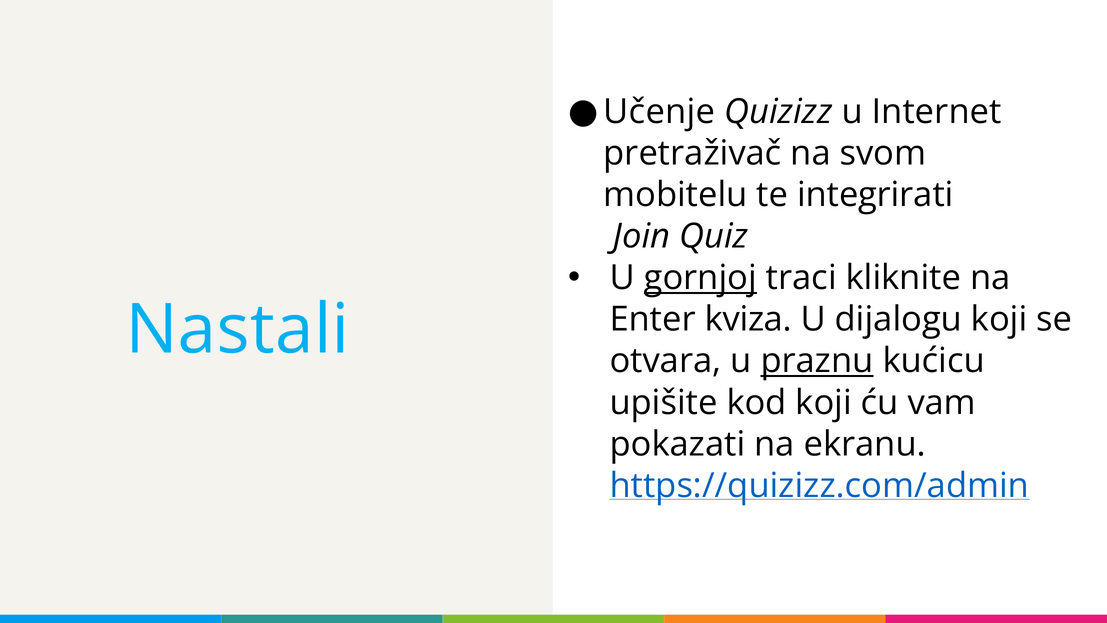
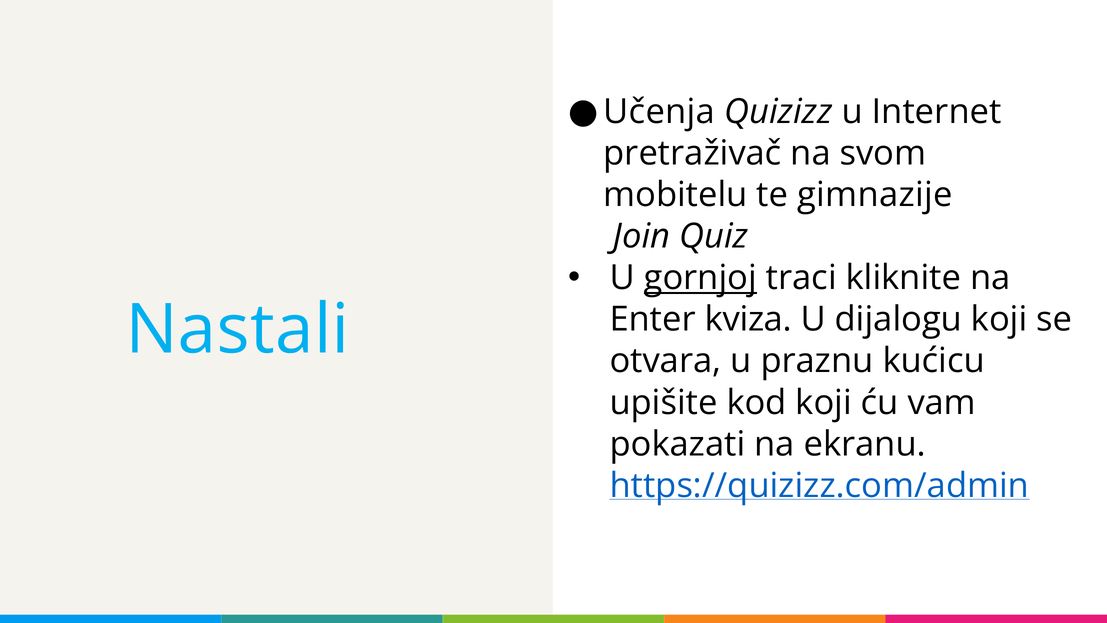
Učenje: Učenje -> Učenja (659, 112)
integrirati: integrirati -> gimnazije (875, 195)
praznu underline: present -> none (817, 361)
